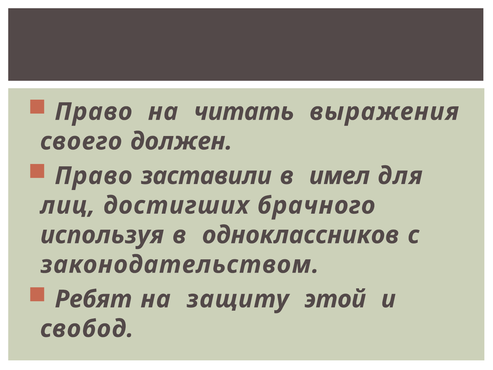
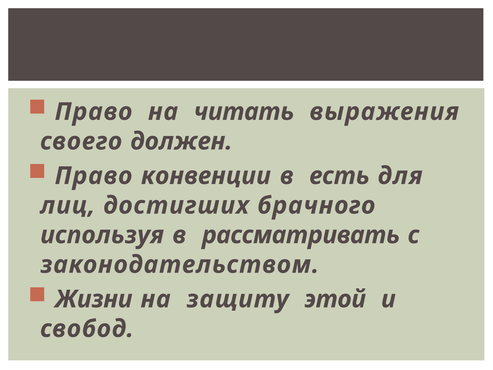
заставили: заставили -> конвенции (206, 176)
имел: имел -> есть (339, 176)
одноклассников: одноклассников -> рассматривать (301, 235)
Ребят: Ребят -> Жизни (94, 299)
